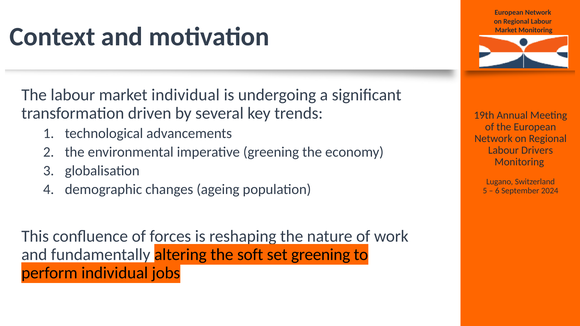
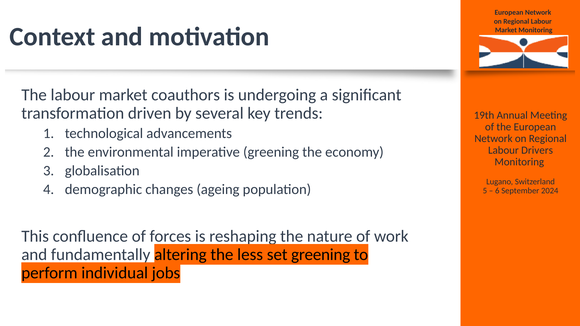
market individual: individual -> coauthors (186, 95)
soft: soft -> less (250, 255)
